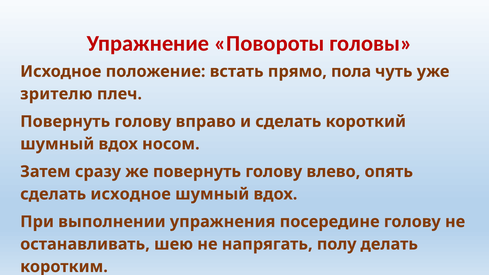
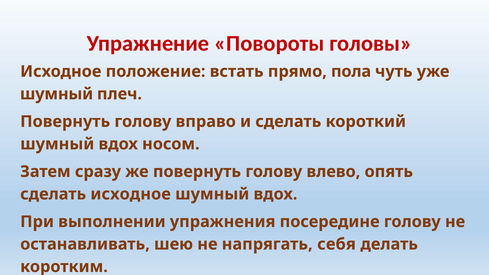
зрителю: зрителю -> шумный (57, 94)
полу: полу -> себя (336, 244)
